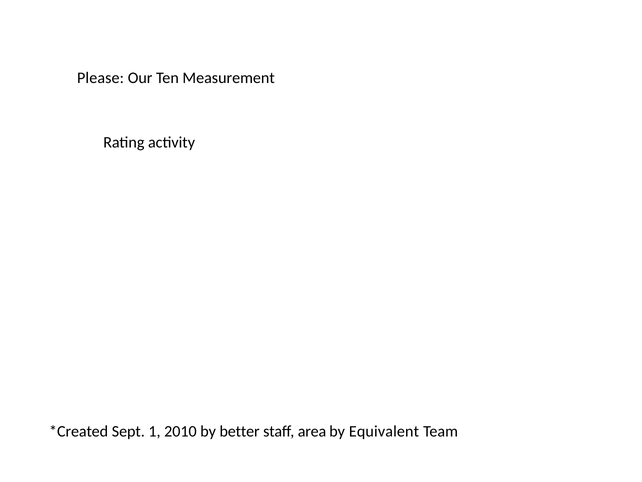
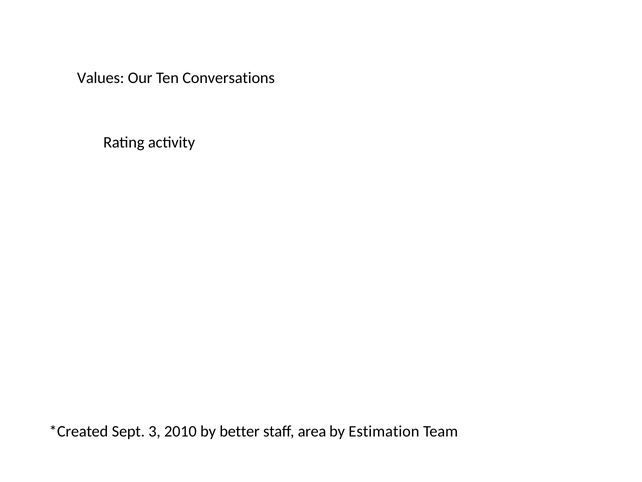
Please: Please -> Values (101, 78)
Measurement: Measurement -> Conversations (229, 78)
1: 1 -> 3 (154, 431)
Equivalent: Equivalent -> Estimation (384, 431)
